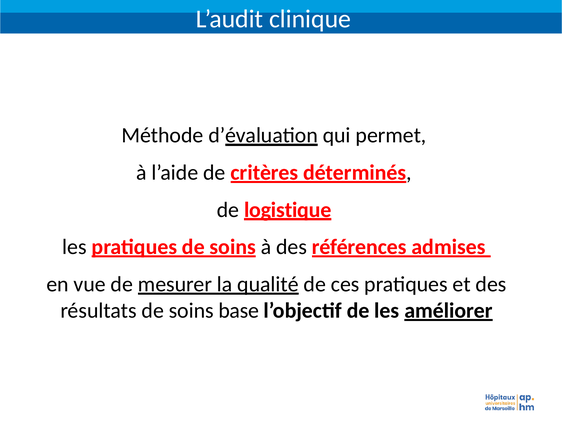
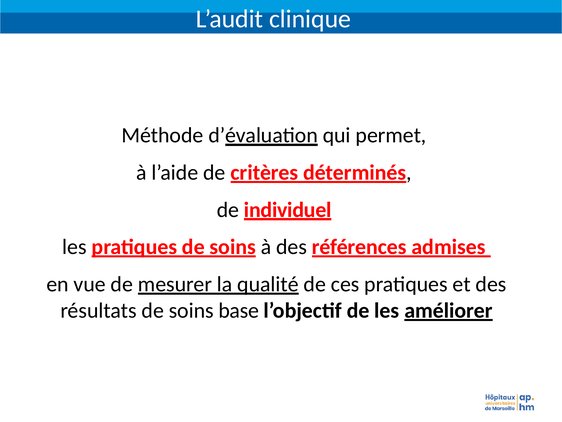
logistique: logistique -> individuel (288, 210)
